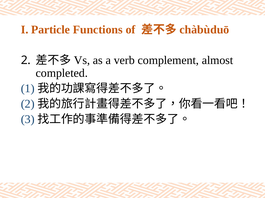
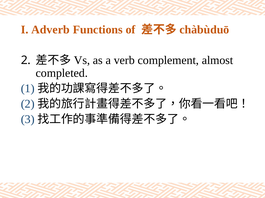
Particle: Particle -> Adverb (50, 30)
